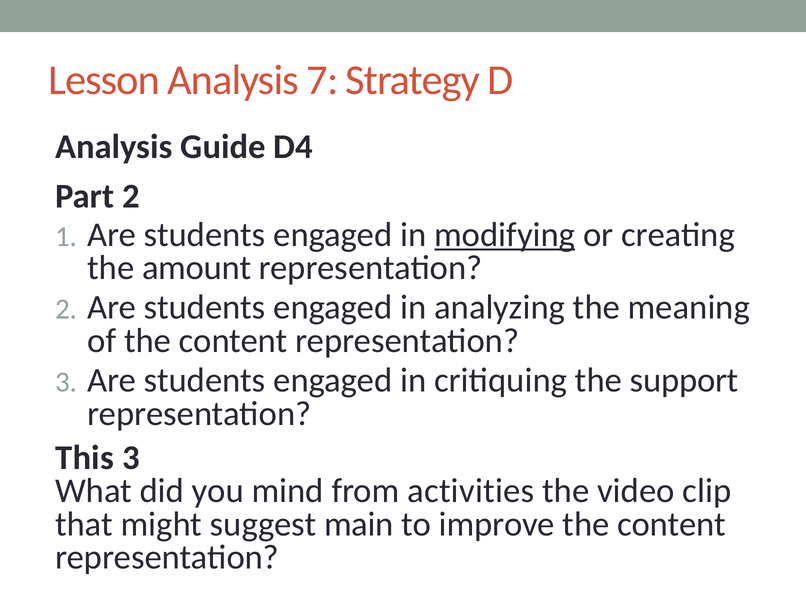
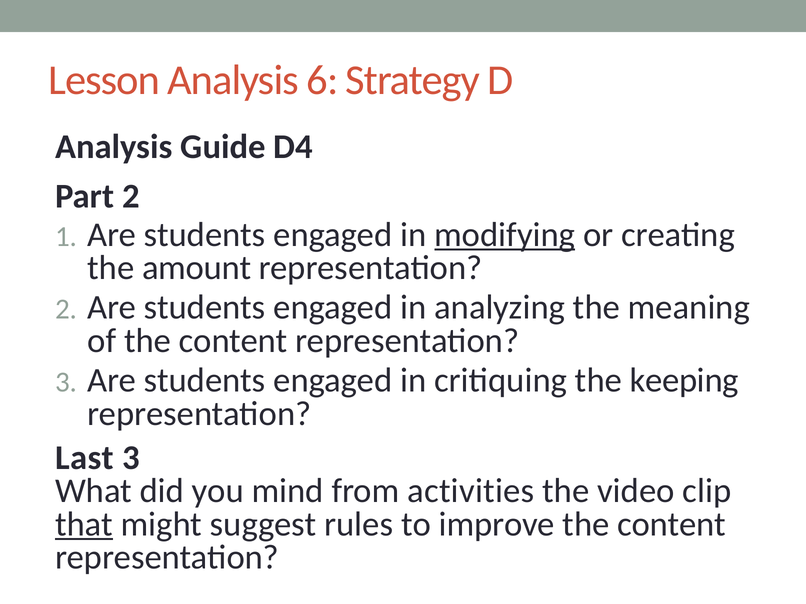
7: 7 -> 6 (322, 80)
support: support -> keeping (684, 381)
This: This -> Last (84, 458)
that underline: none -> present (84, 525)
main: main -> rules (359, 525)
